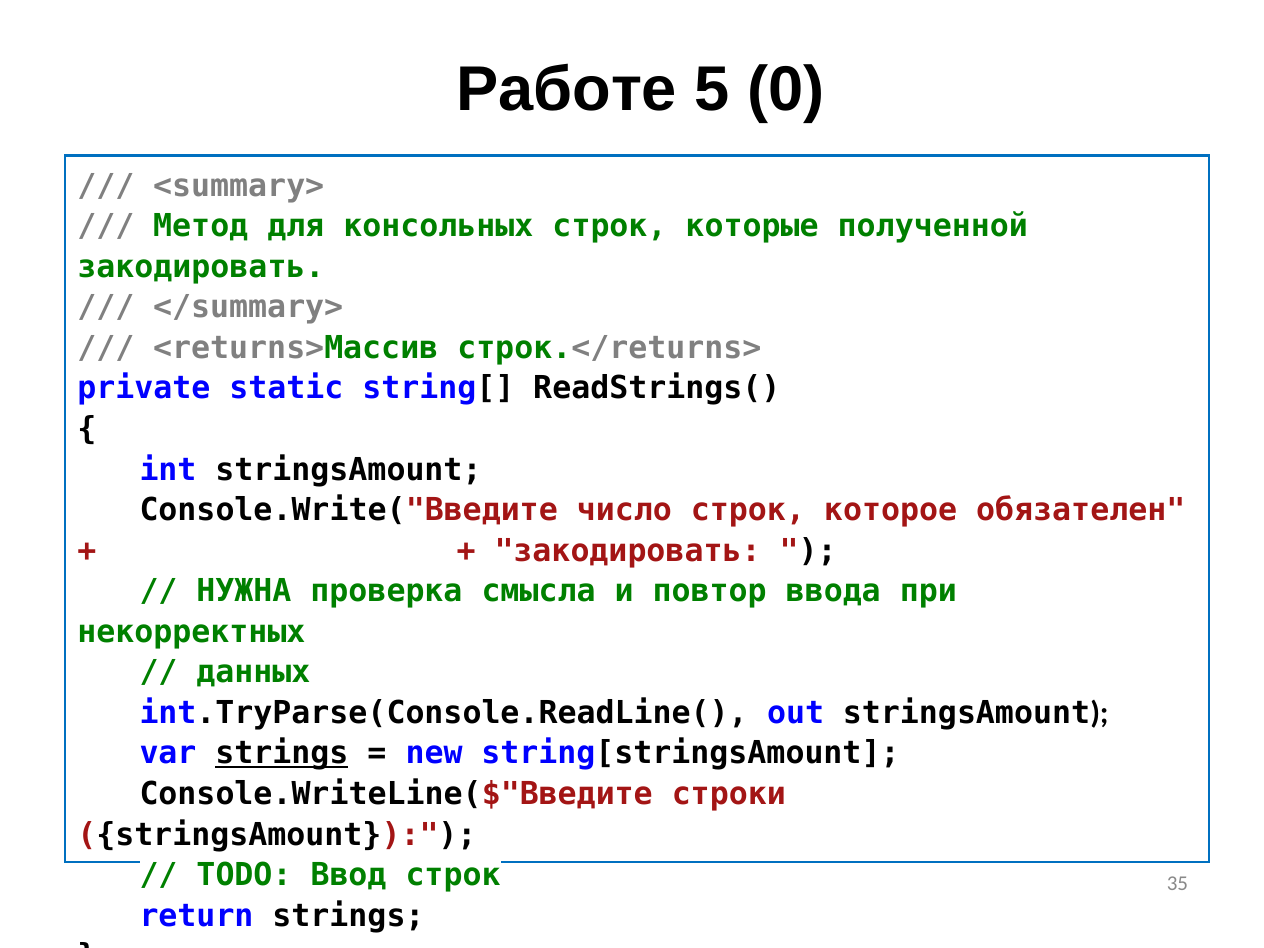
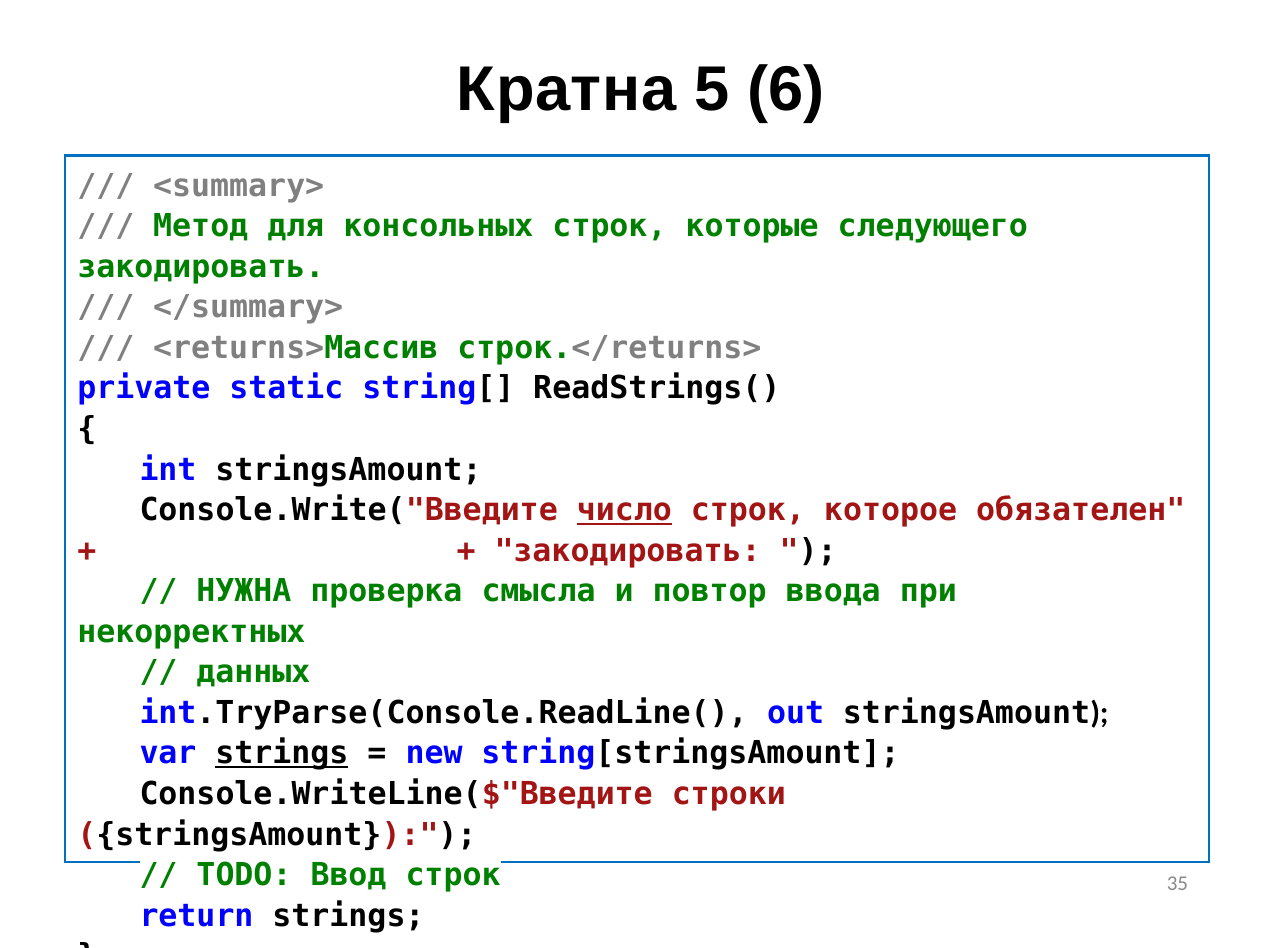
Работе: Работе -> Кратна (567, 90)
0: 0 -> 6 (786, 90)
полученной: полученной -> следующего (933, 226)
число underline: none -> present (624, 510)
